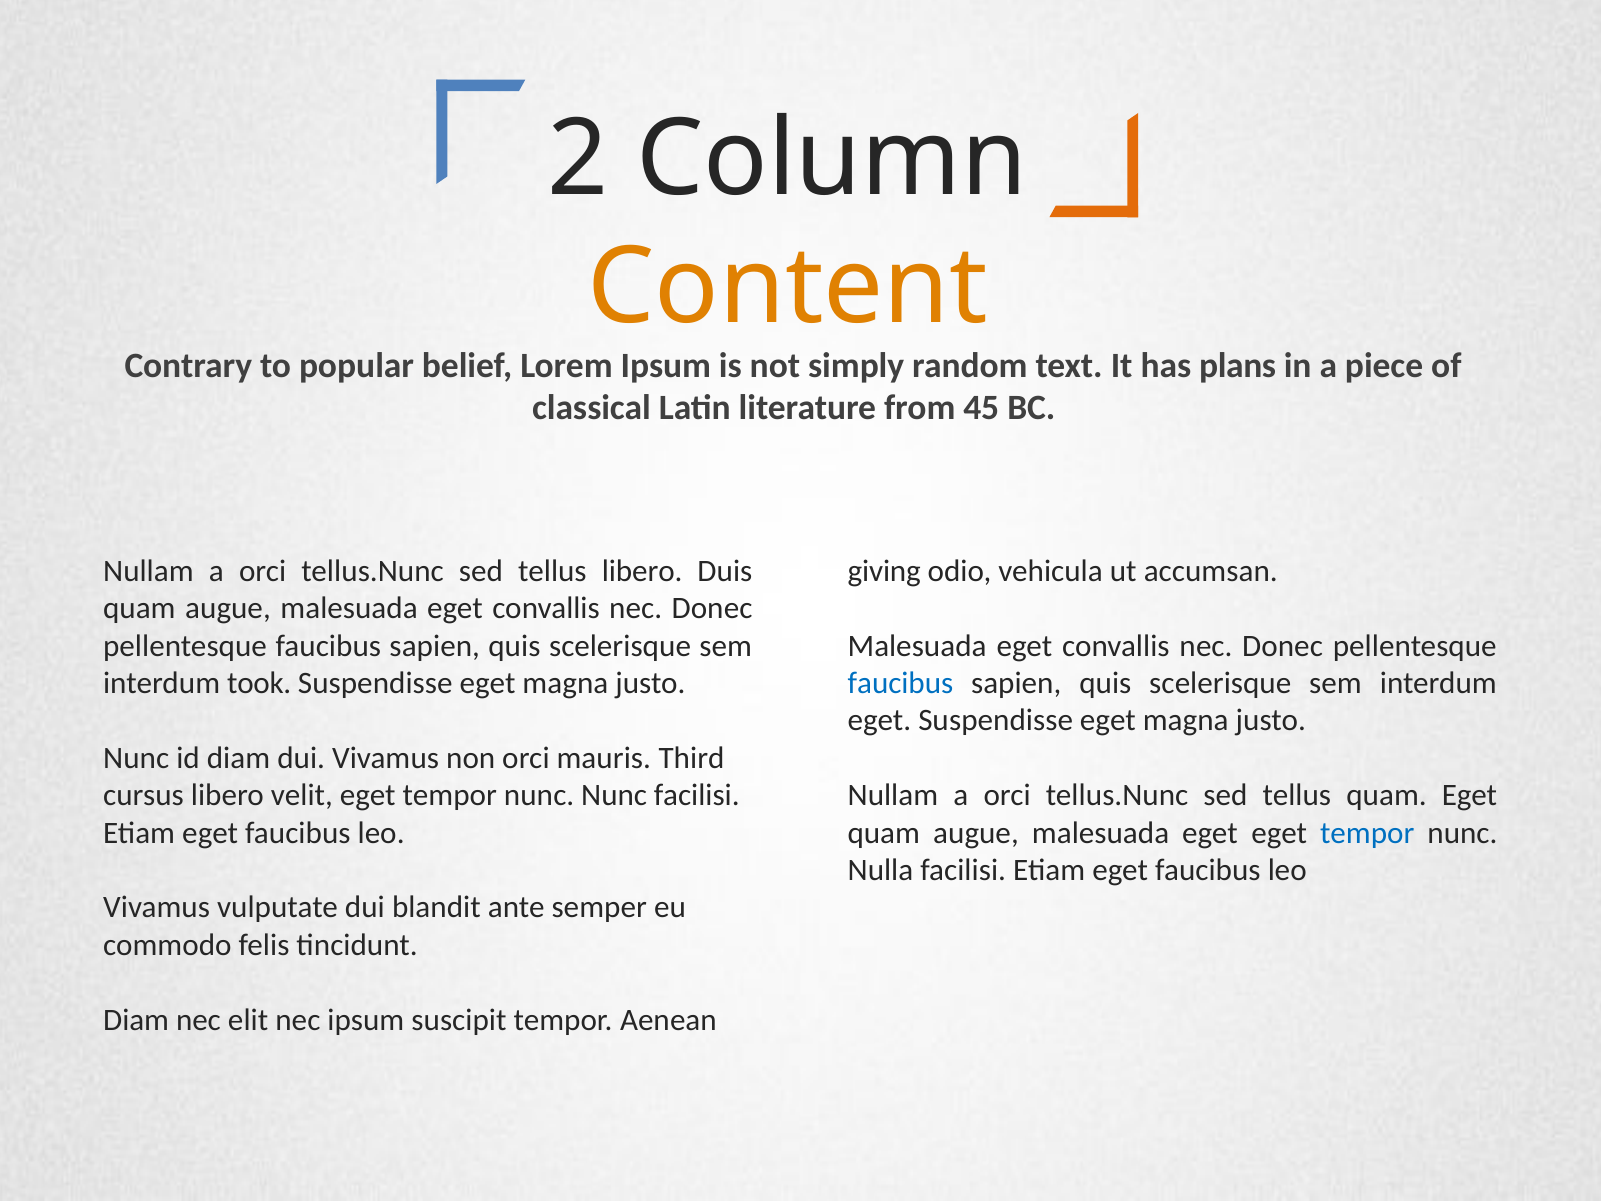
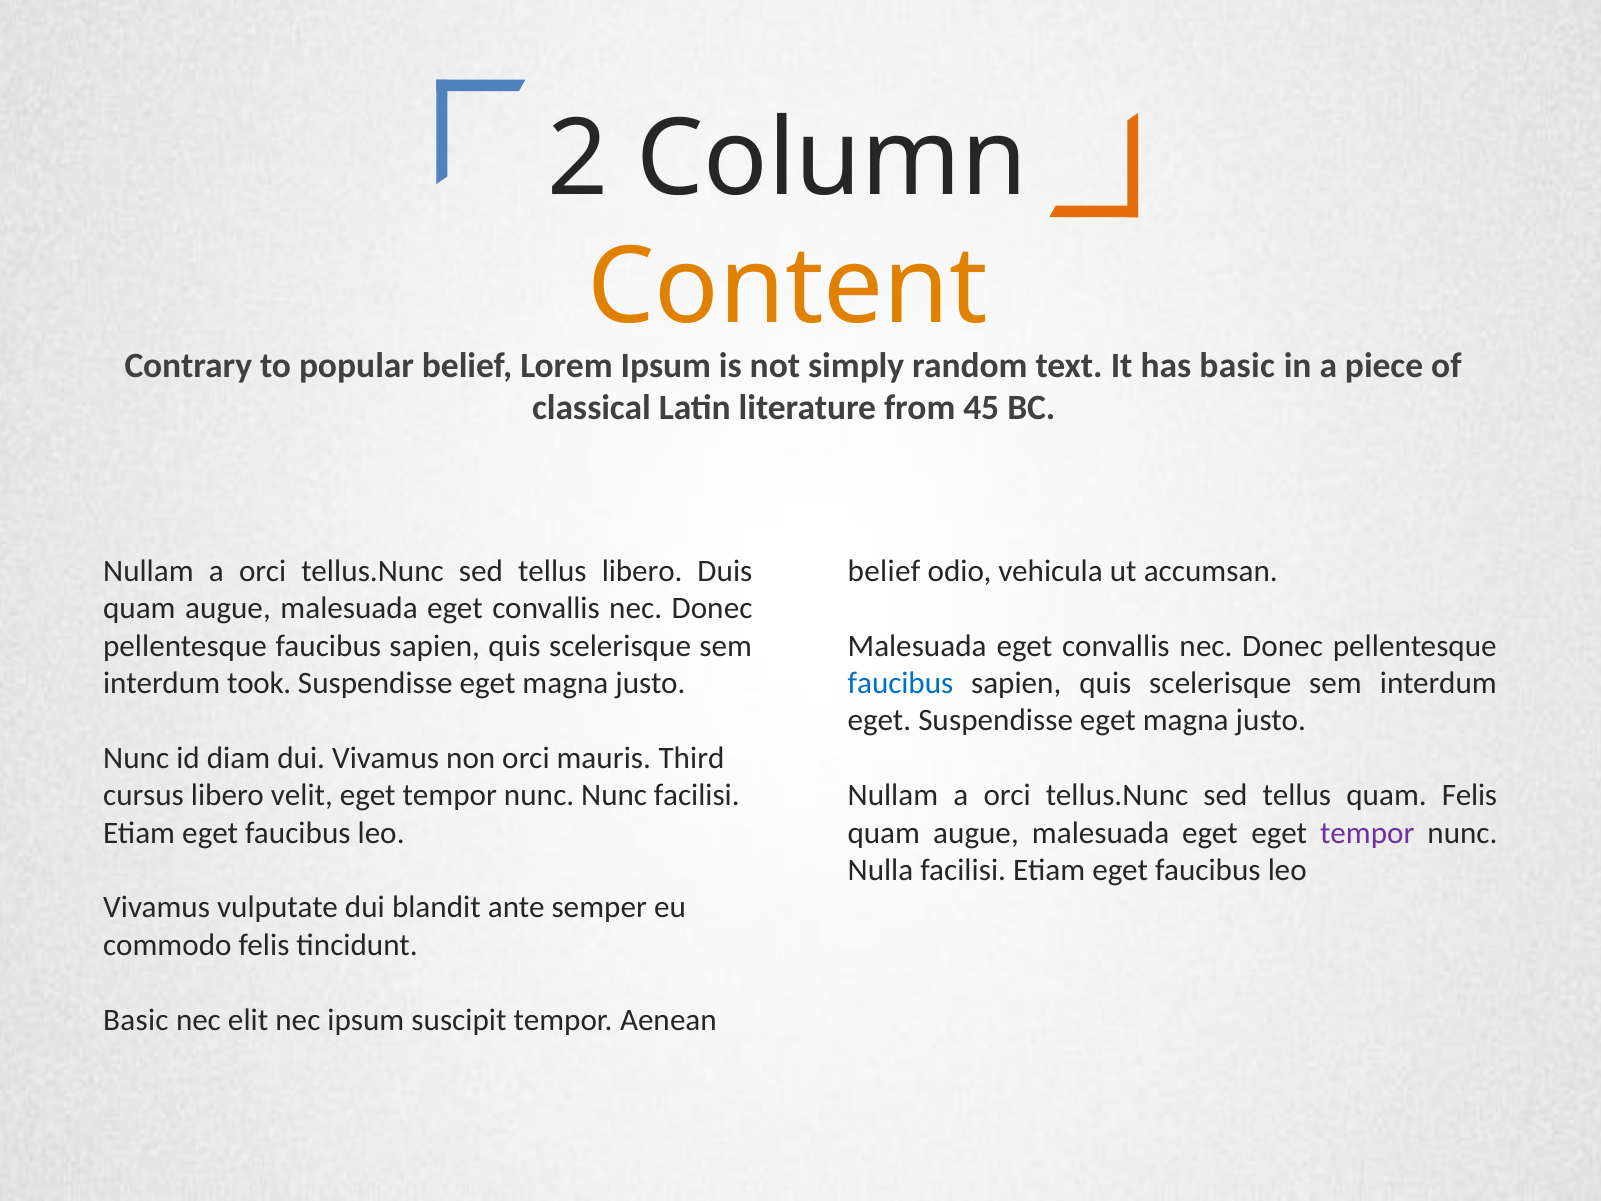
has plans: plans -> basic (1237, 365)
giving: giving -> belief (884, 571)
quam Eget: Eget -> Felis (1469, 795)
tempor colour: blue -> purple (1367, 833)
Diam: Diam -> Basic (136, 1020)
